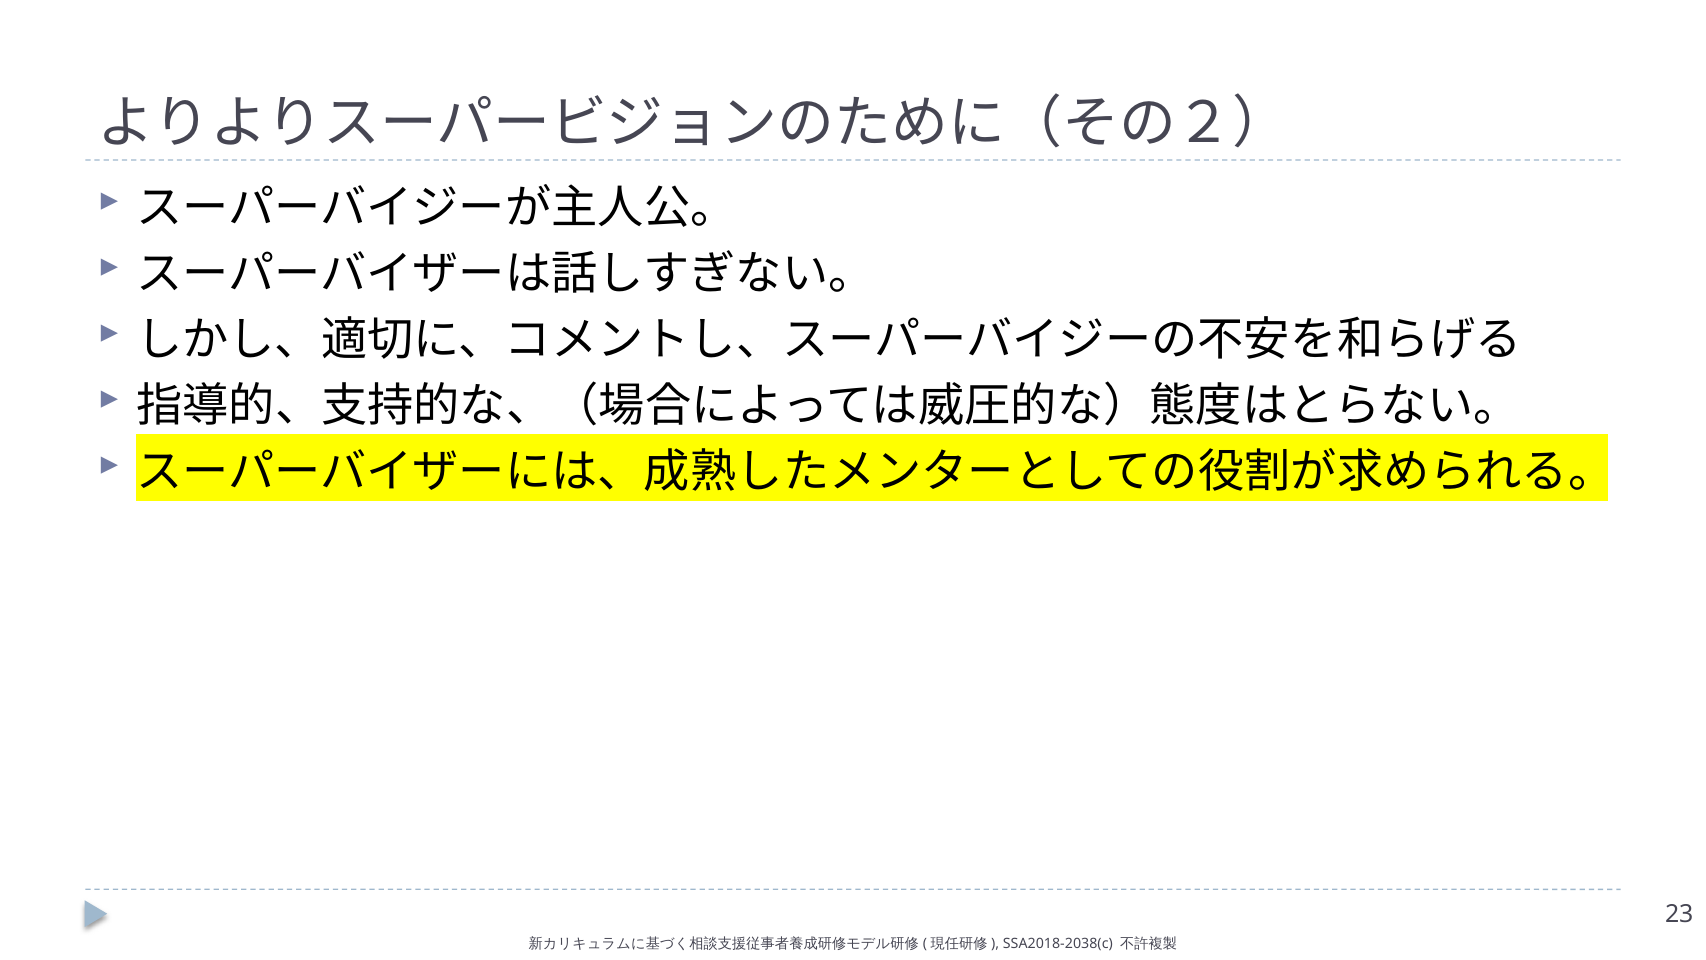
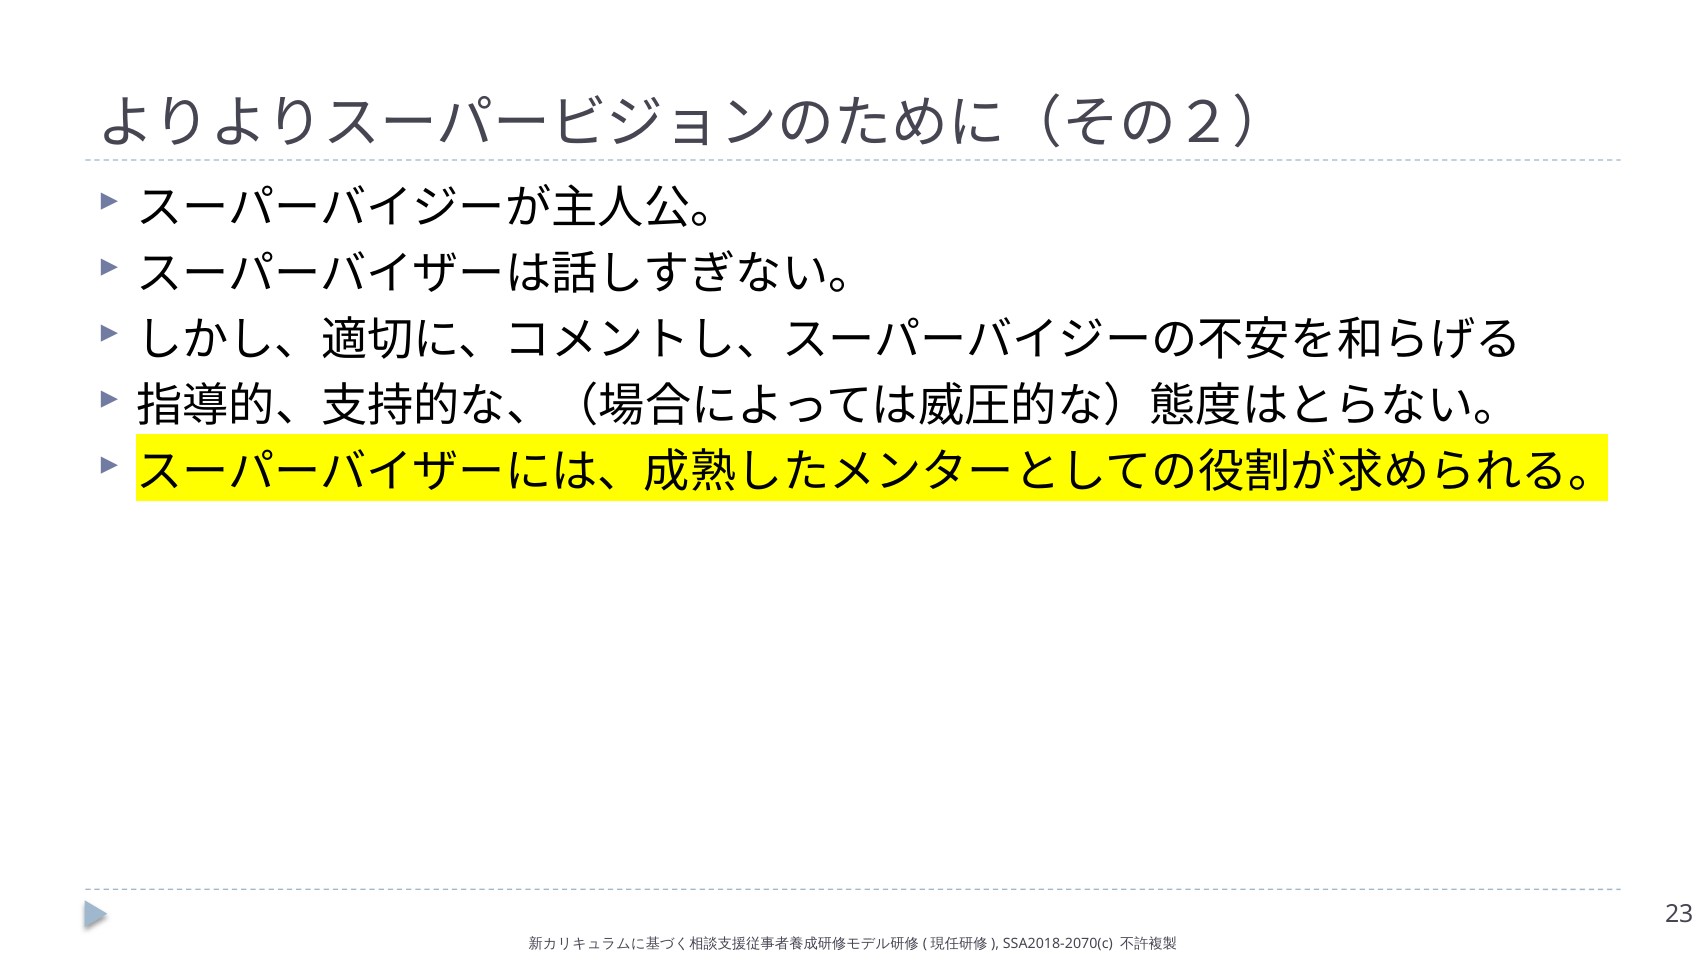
SSA2018-2038(c: SSA2018-2038(c -> SSA2018-2070(c (1058, 943)
